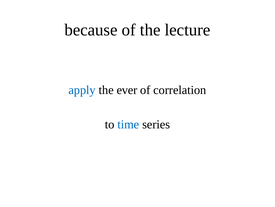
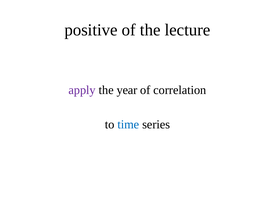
because: because -> positive (91, 30)
apply colour: blue -> purple (82, 90)
ever: ever -> year (127, 90)
